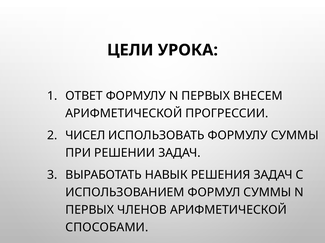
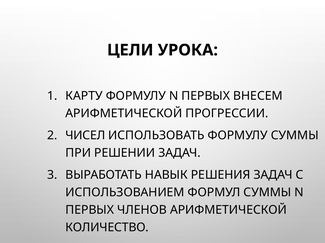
ОТВЕТ: ОТВЕТ -> КАРТУ (84, 96)
СПОСОБАМИ: СПОСОБАМИ -> КОЛИЧЕСТВО (107, 228)
